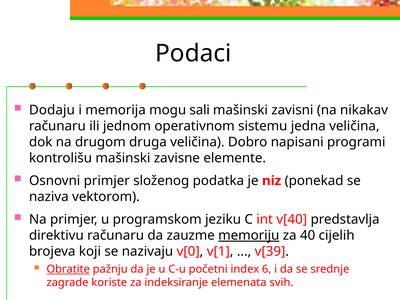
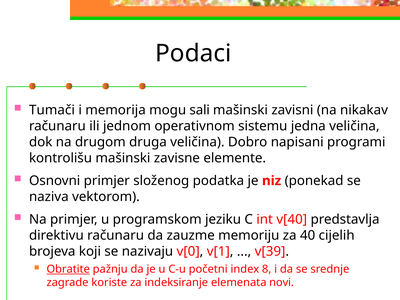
Dodaju: Dodaju -> Tumači (52, 110)
memoriju underline: present -> none (249, 235)
6: 6 -> 8 (267, 269)
svih: svih -> novi (282, 283)
